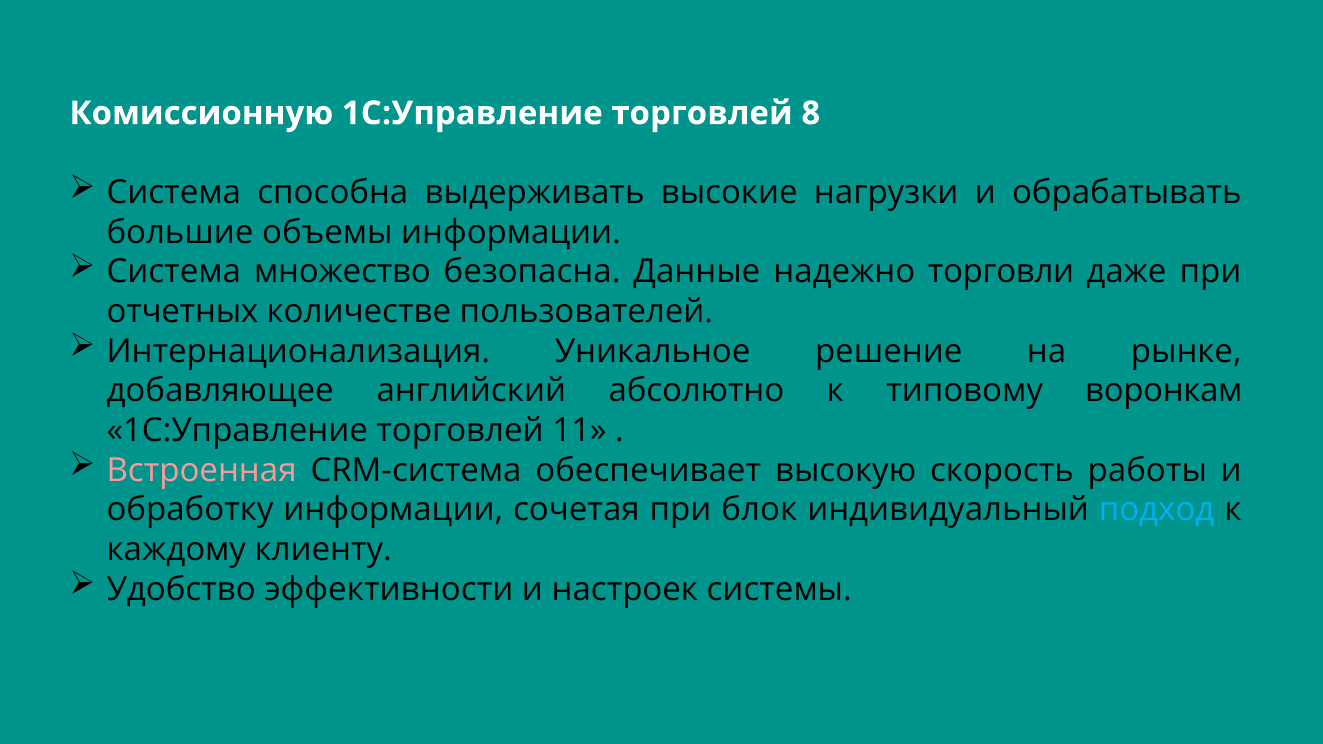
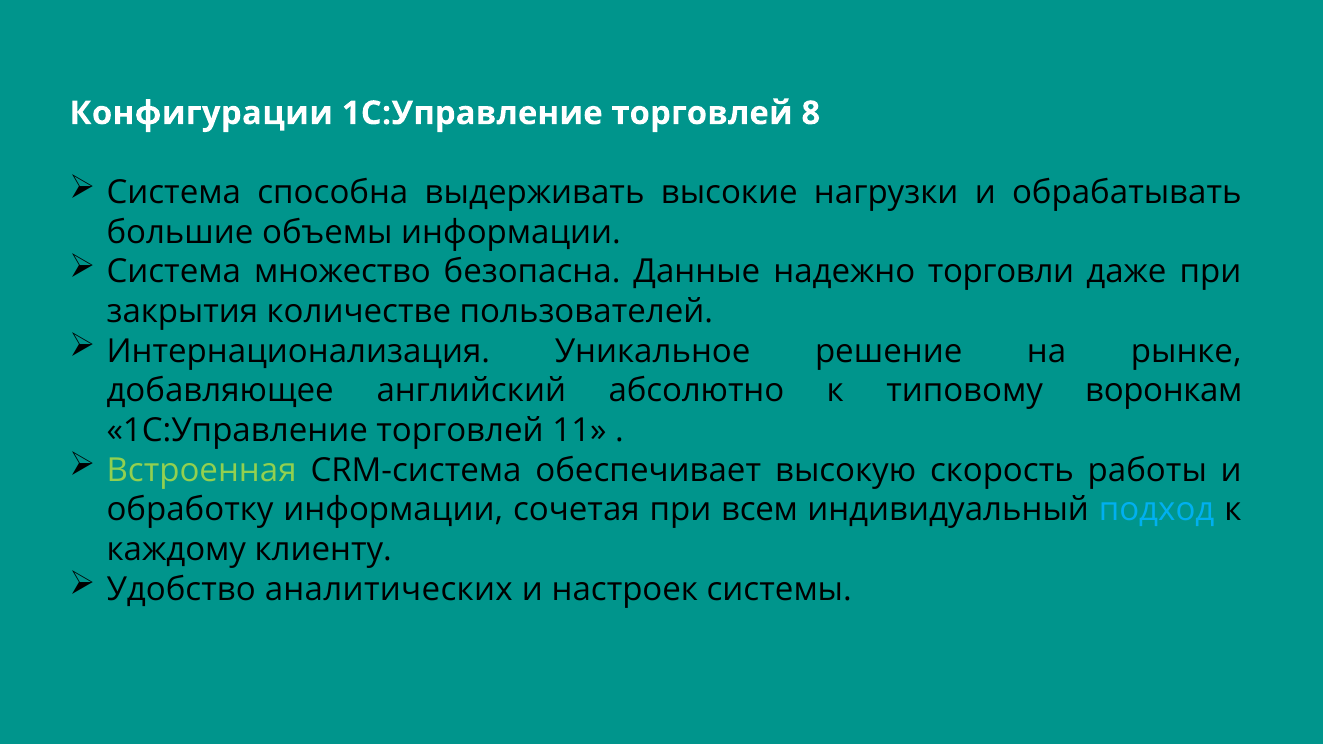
Комиссионную: Комиссионную -> Конфигурации (201, 113)
отчетных: отчетных -> закрытия (182, 312)
Встроенная colour: pink -> light green (202, 470)
блок: блок -> всем (759, 510)
эффективности: эффективности -> аналитических (389, 590)
